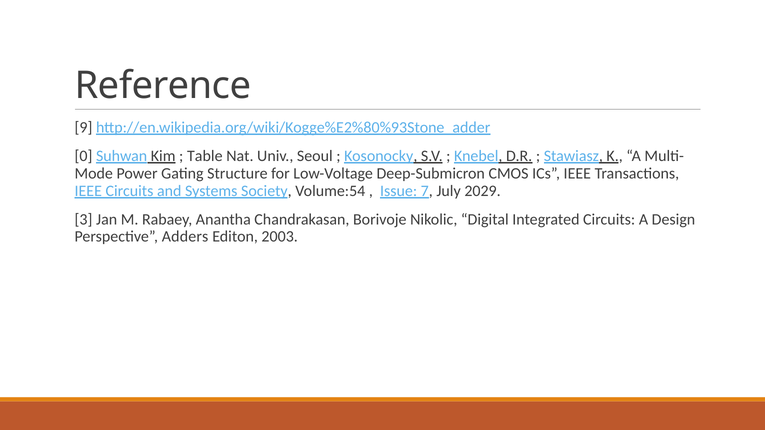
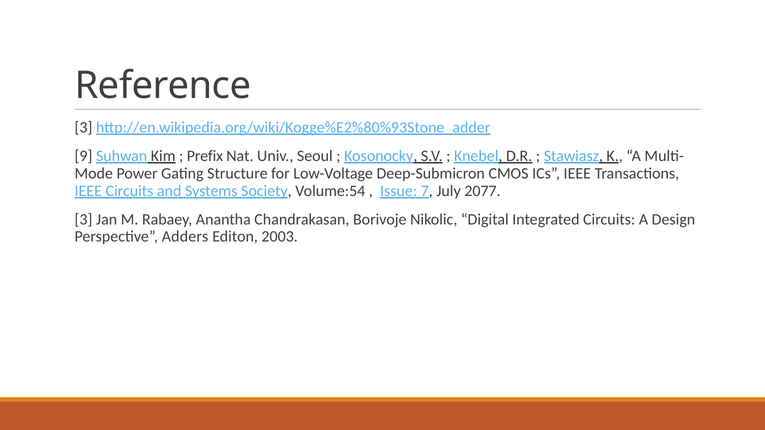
9: 9 -> 3 (83, 127)
0: 0 -> 9 (83, 156)
Table: Table -> Prefix (205, 156)
2029: 2029 -> 2077 (483, 191)
